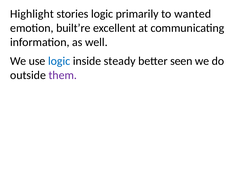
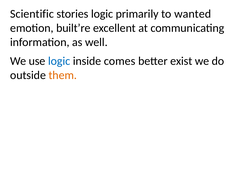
Highlight: Highlight -> Scientific (32, 14)
steady: steady -> comes (120, 61)
seen: seen -> exist (181, 61)
them colour: purple -> orange (63, 75)
